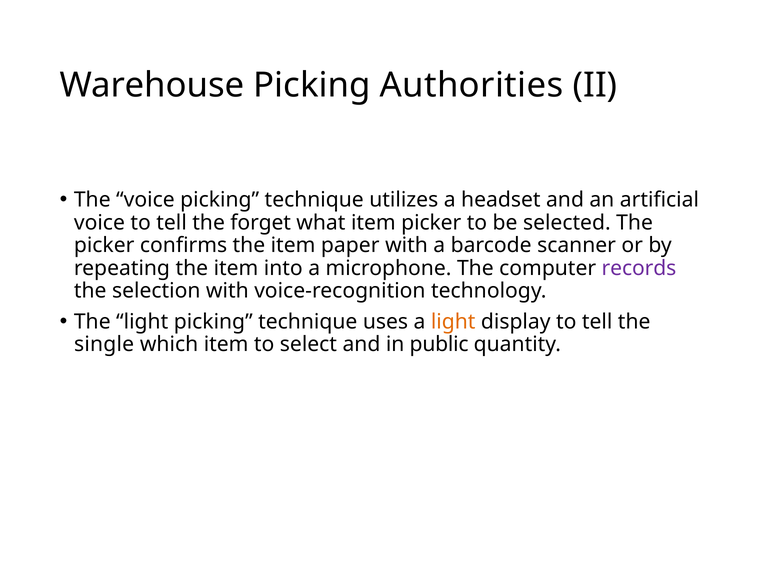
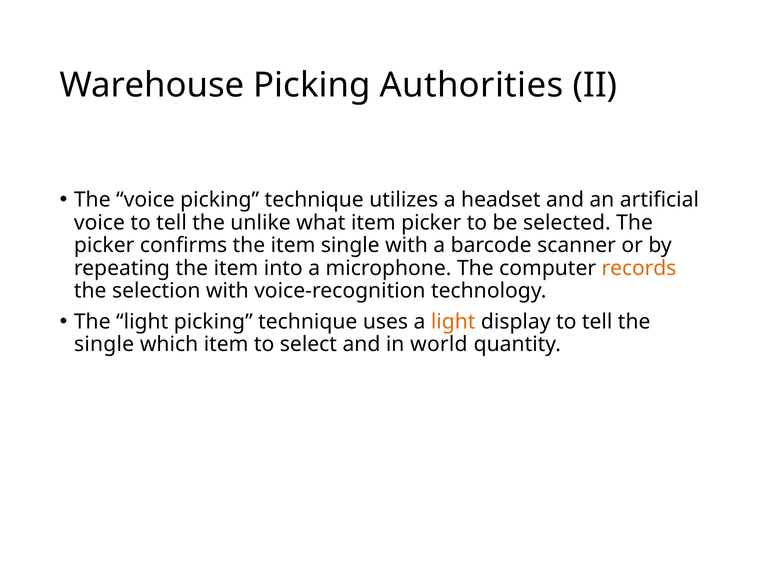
forget: forget -> unlike (261, 223)
item paper: paper -> single (350, 245)
records colour: purple -> orange (639, 268)
public: public -> world (439, 345)
